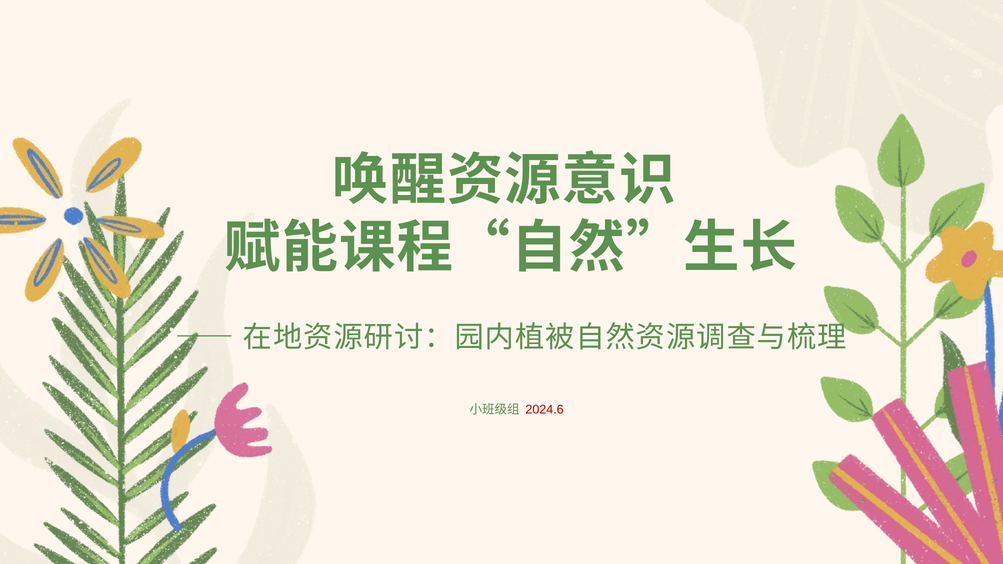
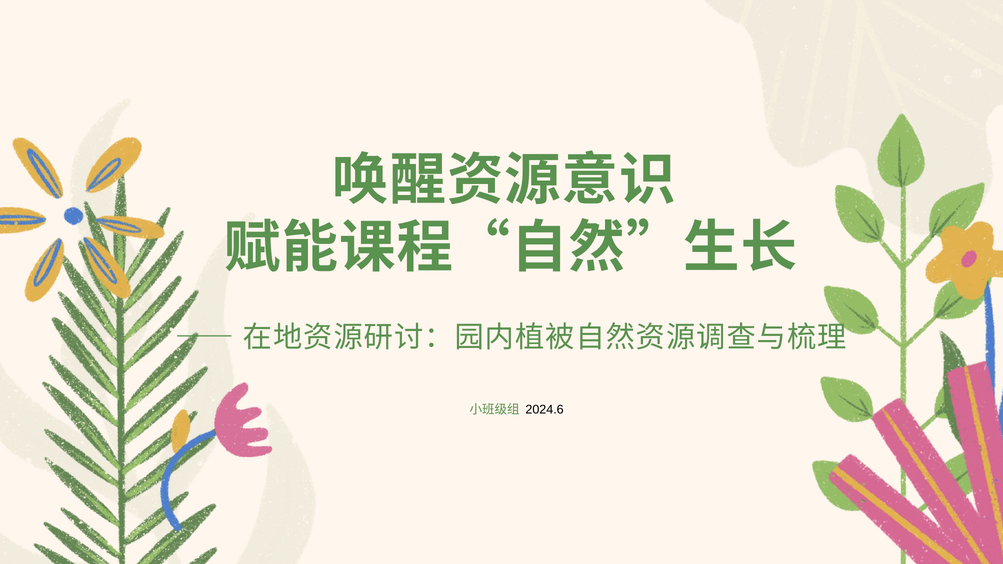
2024.6 colour: red -> black (545, 410)
